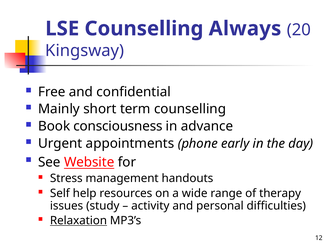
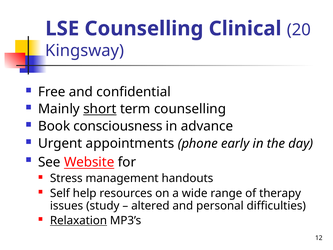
Always: Always -> Clinical (245, 29)
short underline: none -> present (100, 109)
activity: activity -> altered (150, 206)
